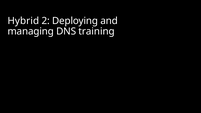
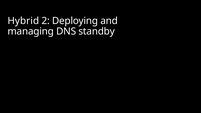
training: training -> standby (97, 31)
